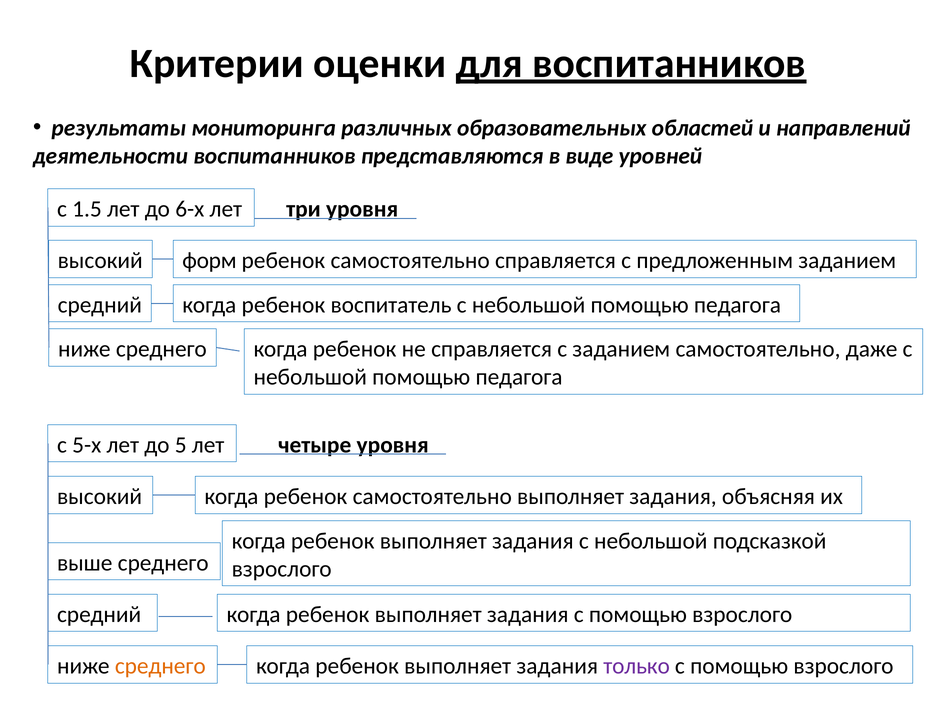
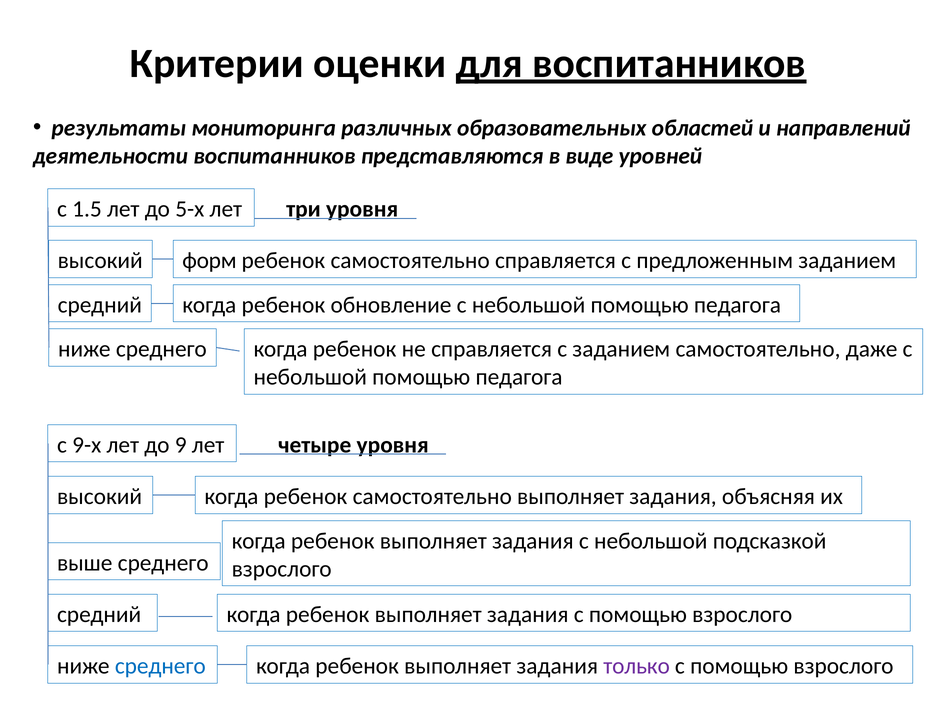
6-х: 6-х -> 5-х (190, 209)
воспитатель: воспитатель -> обновление (391, 305)
5-х: 5-х -> 9-х (87, 445)
5: 5 -> 9 (181, 445)
среднего colour: orange -> blue (160, 666)
